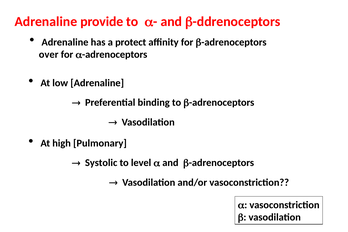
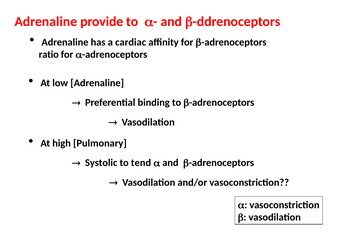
protect: protect -> cardiac (131, 42)
over: over -> ratio (49, 55)
level: level -> tend (141, 163)
